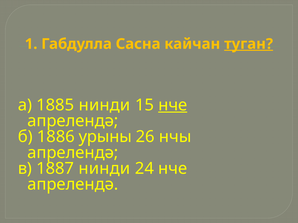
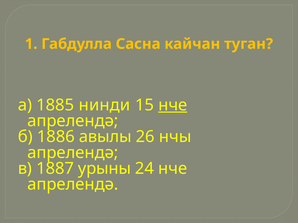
туган underline: present -> none (249, 44)
урыны: урыны -> авылы (105, 137)
1887 нинди: нинди -> урыны (105, 169)
